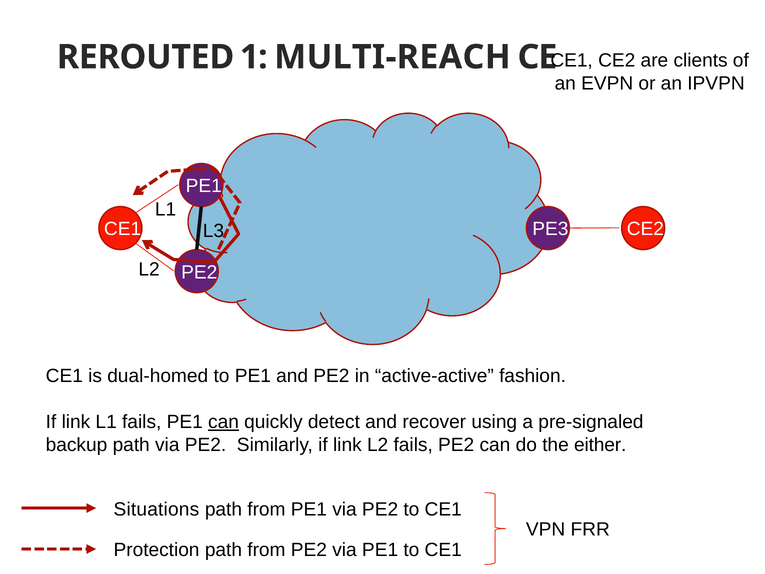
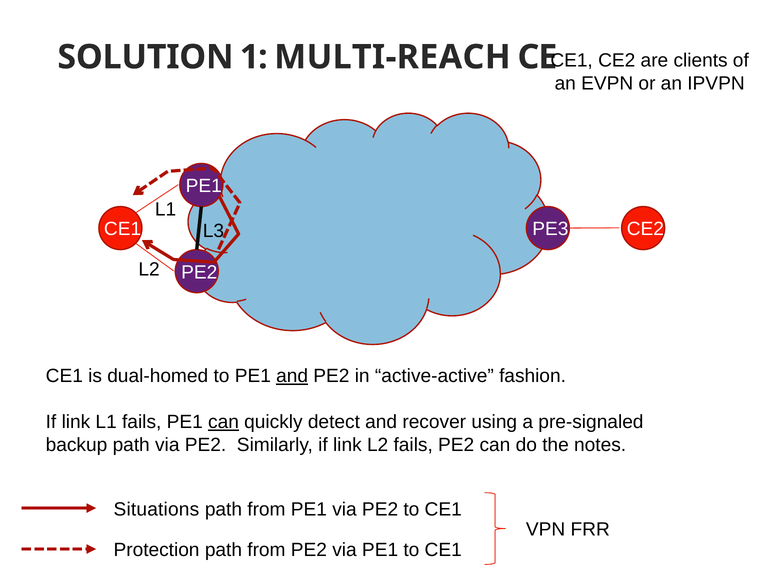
REROUTED: REROUTED -> SOLUTION (145, 57)
and underline: none -> present (292, 376)
either: either -> notes (600, 445)
